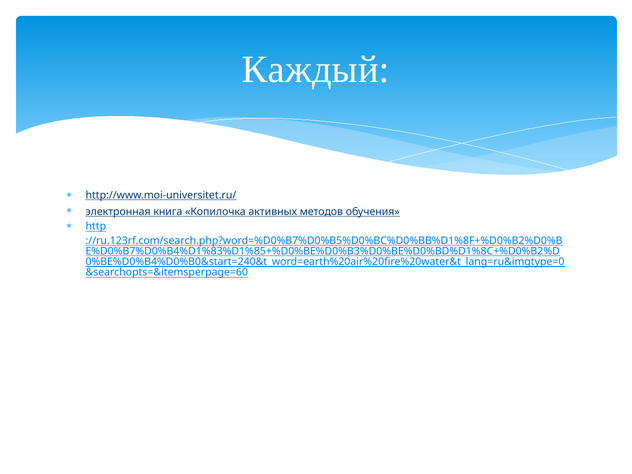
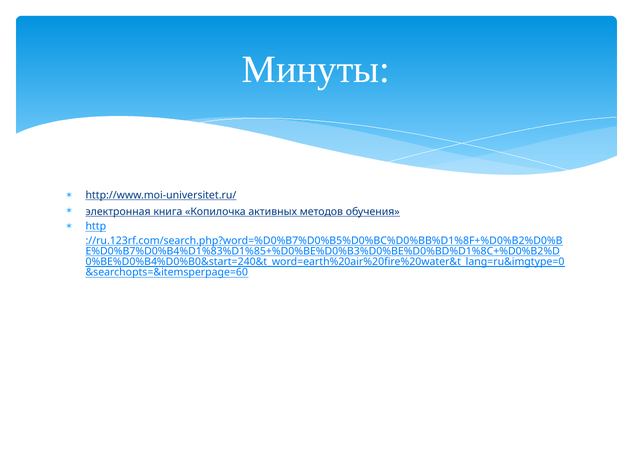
Каждый: Каждый -> Минуты (316, 69)
